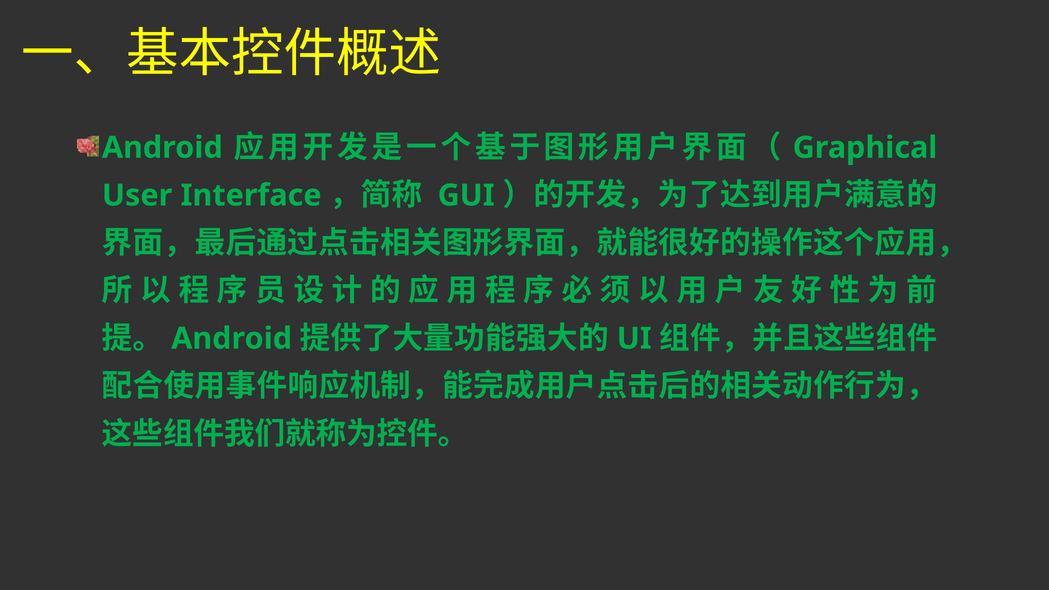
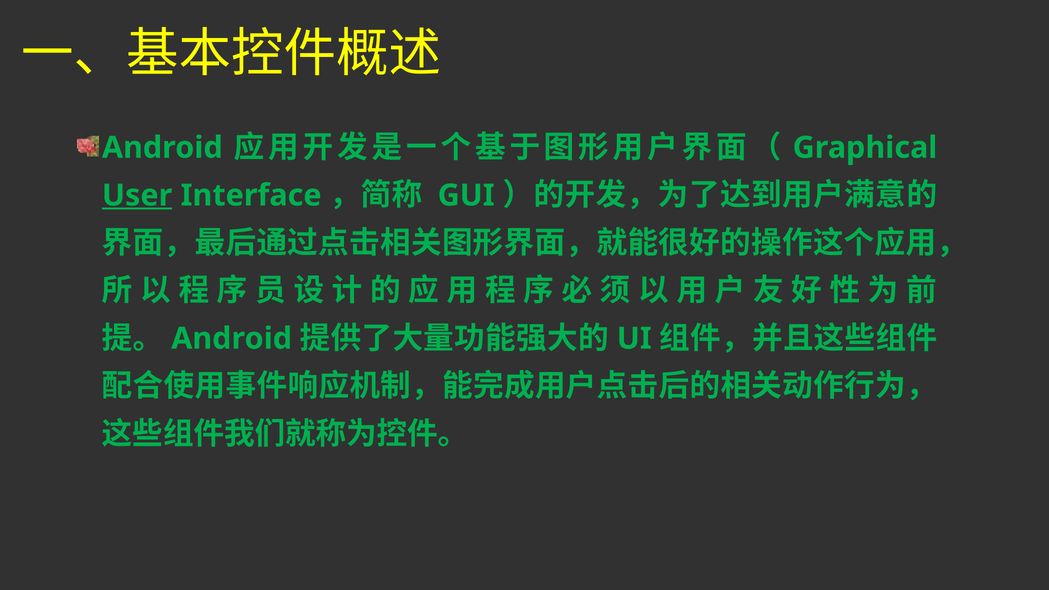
User underline: none -> present (137, 195)
